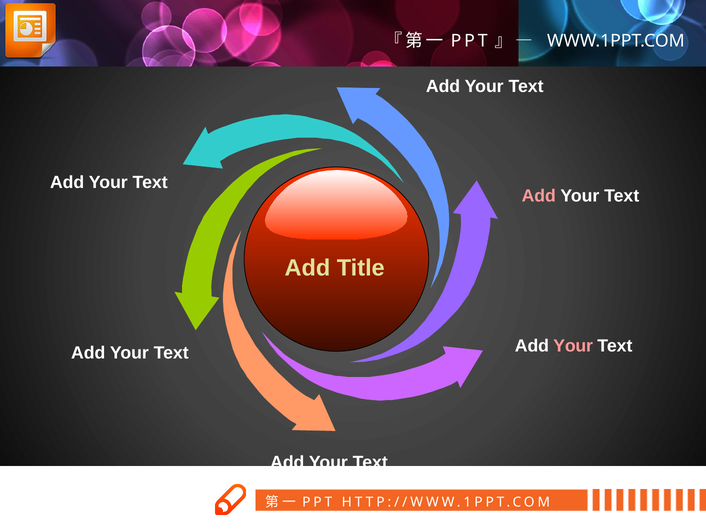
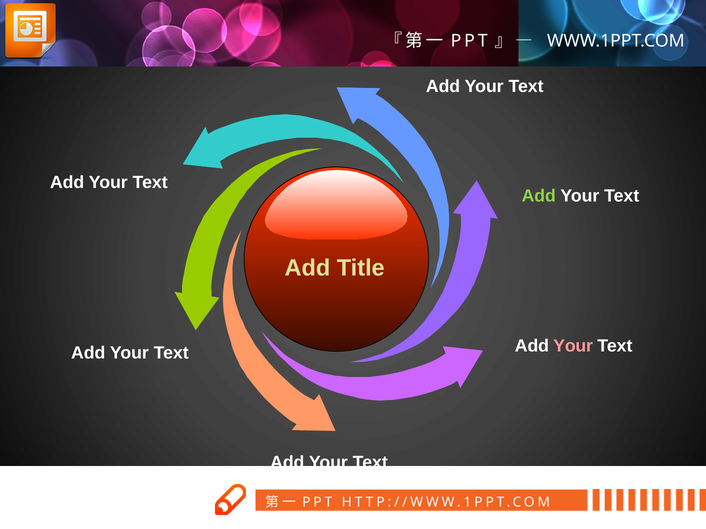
Add colour: pink -> light green (539, 196)
